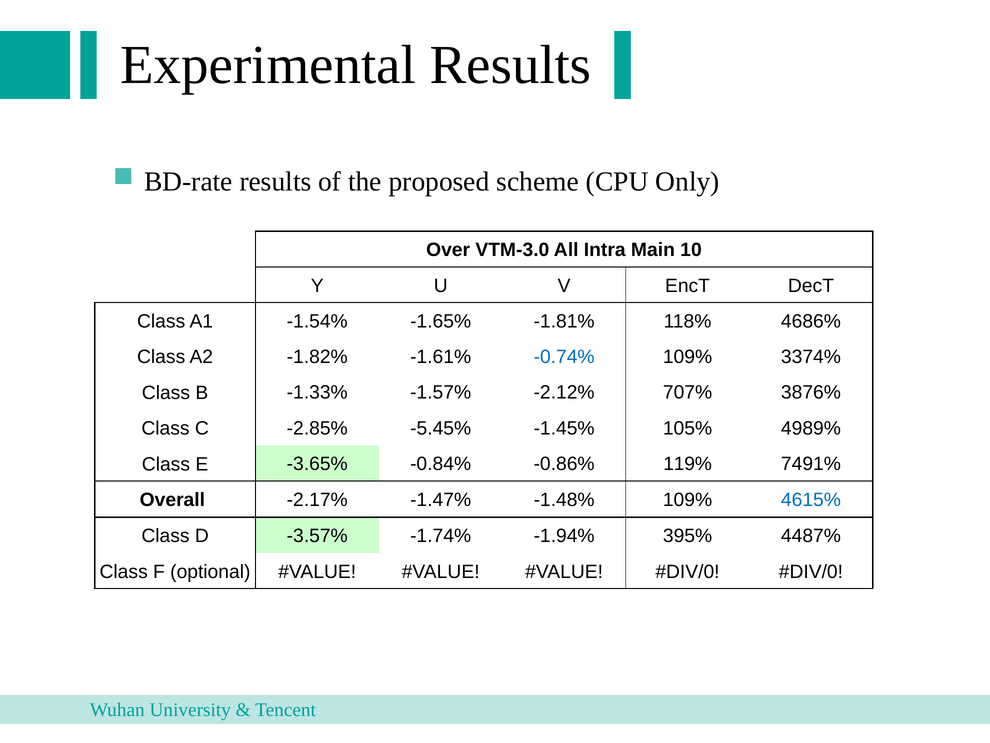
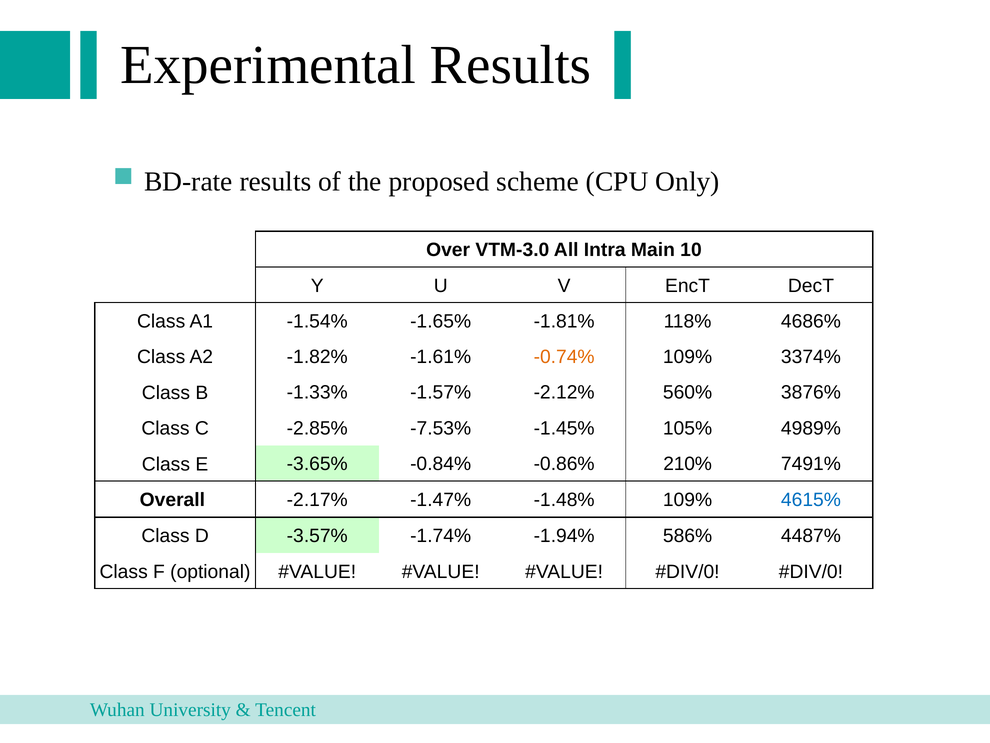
-0.74% colour: blue -> orange (564, 357)
707%: 707% -> 560% (688, 392)
-5.45%: -5.45% -> -7.53% (441, 428)
119%: 119% -> 210% (688, 464)
395%: 395% -> 586% (688, 535)
